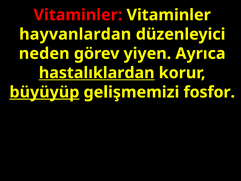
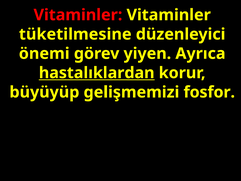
hayvanlardan: hayvanlardan -> tüketilmesine (75, 34)
neden: neden -> önemi (44, 54)
büyüyüp underline: present -> none (44, 92)
